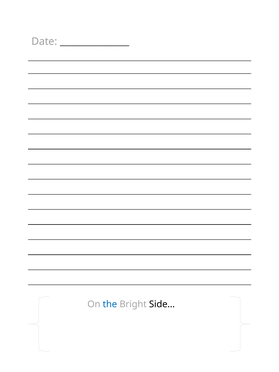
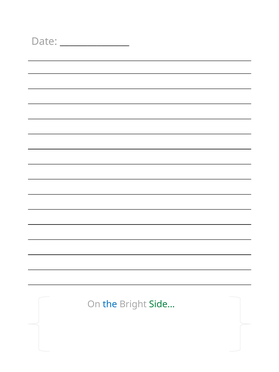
Side… colour: black -> green (162, 304)
